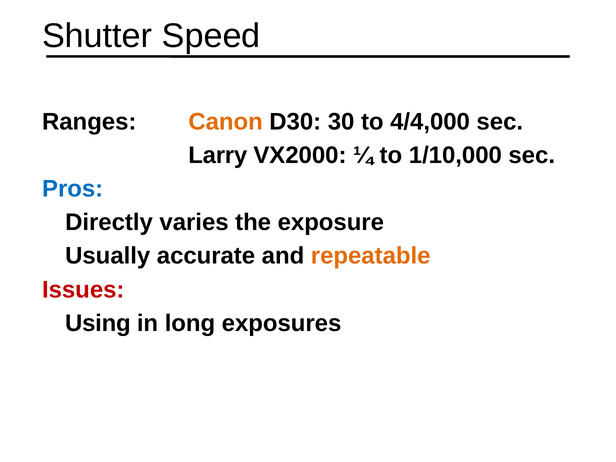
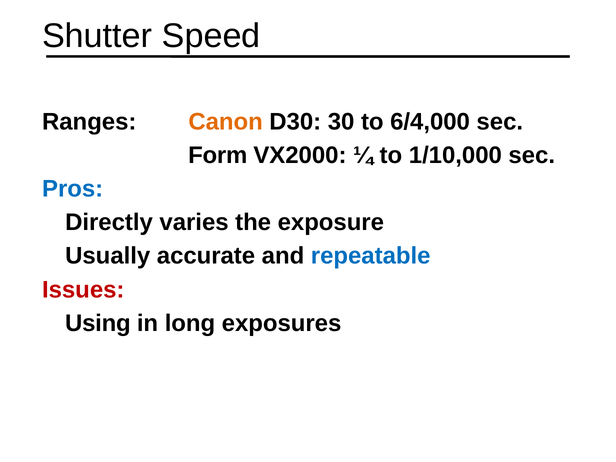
4/4,000: 4/4,000 -> 6/4,000 (430, 122)
Larry: Larry -> Form (218, 155)
repeatable colour: orange -> blue (371, 256)
